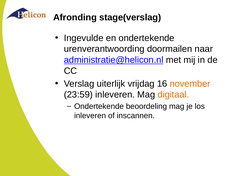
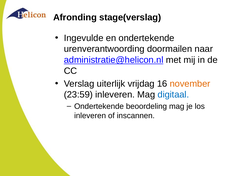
digitaal colour: orange -> blue (173, 95)
